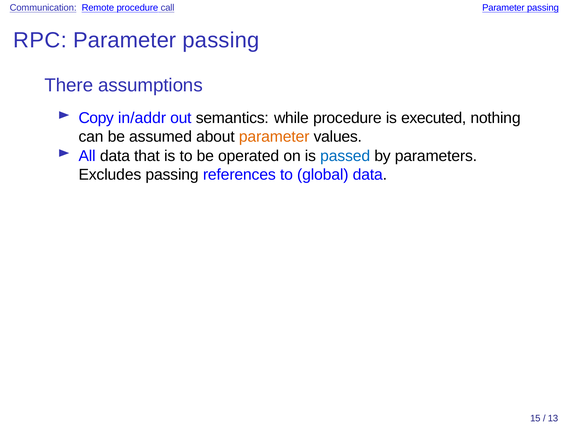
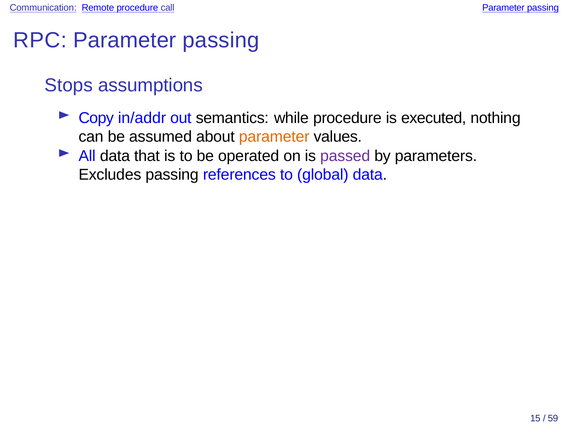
There: There -> Stops (69, 85)
passed colour: blue -> purple (345, 156)
13: 13 -> 59 (553, 419)
